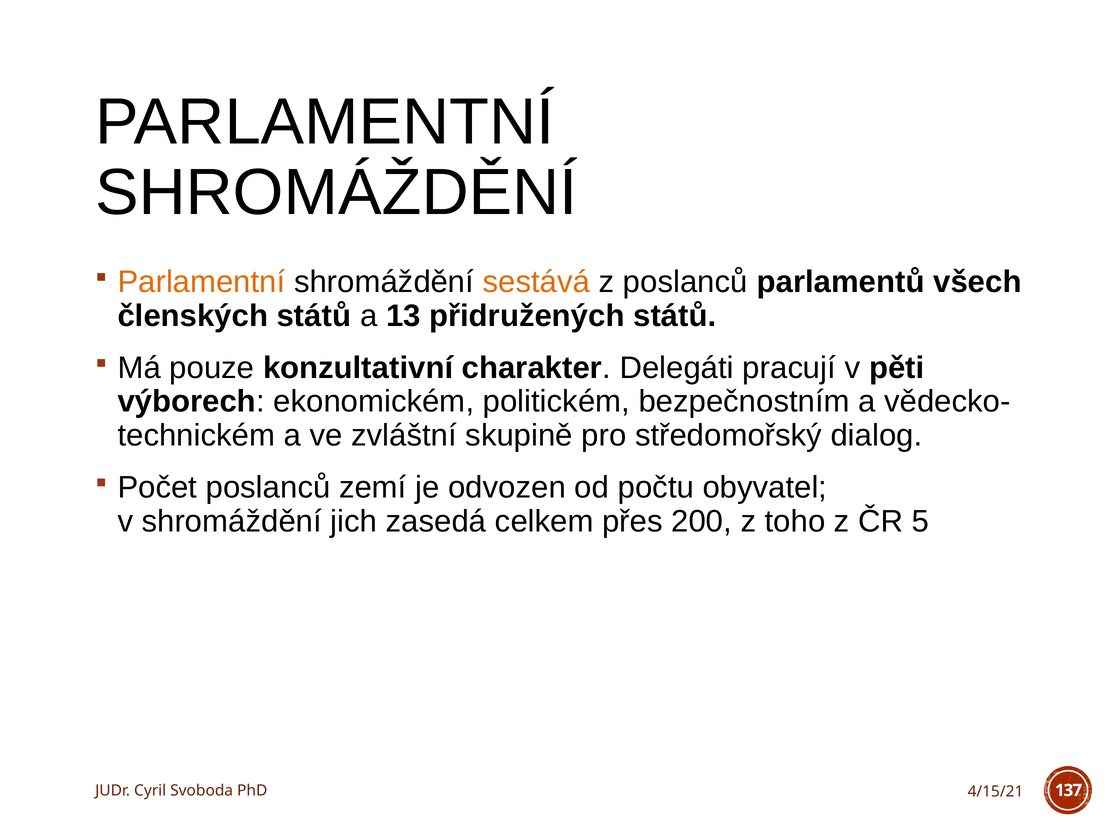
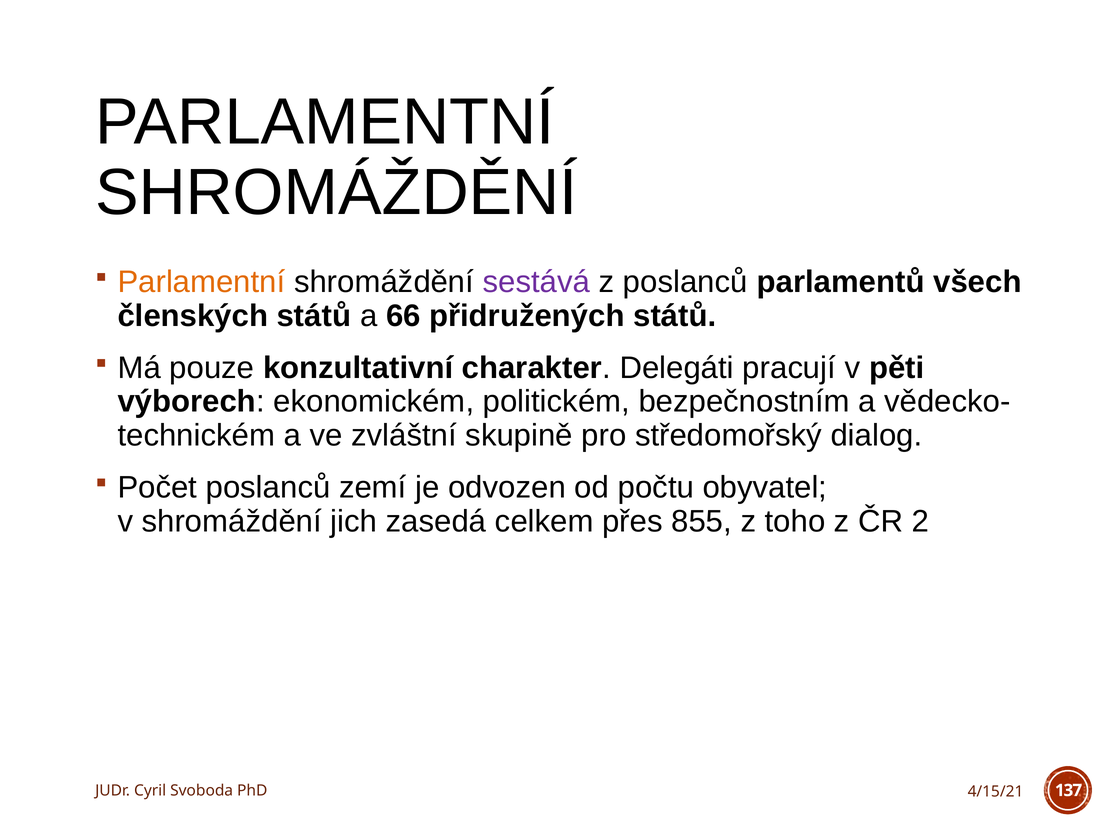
sestává colour: orange -> purple (536, 282)
13: 13 -> 66 (403, 316)
200: 200 -> 855 (702, 521)
5: 5 -> 2 (921, 521)
